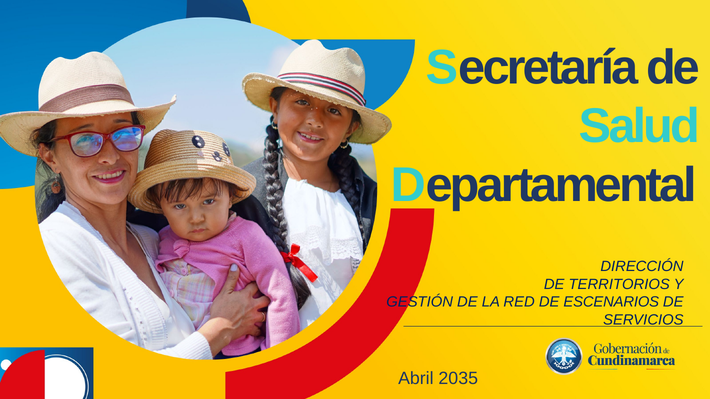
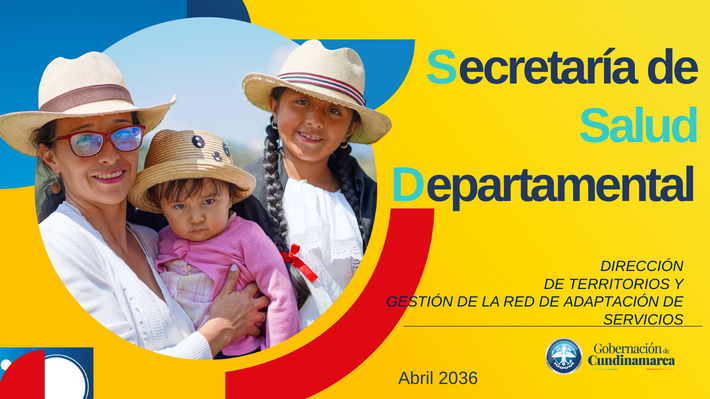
ESCENARIOS: ESCENARIOS -> ADAPTACIÓN (611, 302)
2035: 2035 -> 2036 (458, 379)
